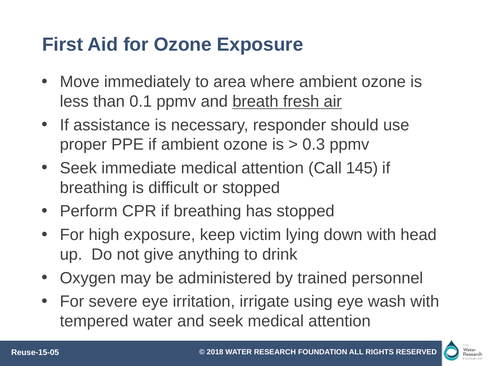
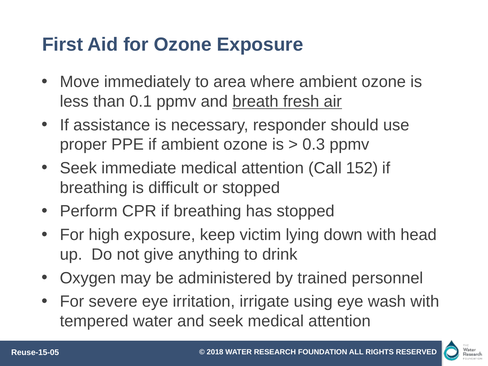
145: 145 -> 152 (362, 168)
